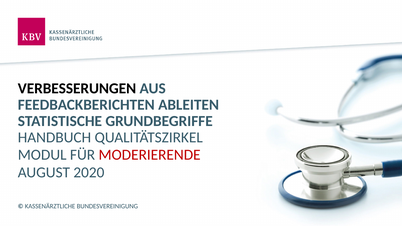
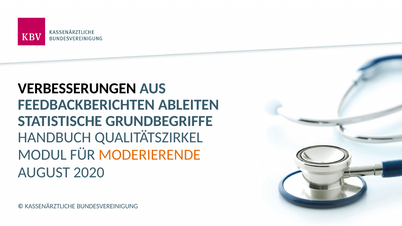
MODERIERENDE colour: red -> orange (150, 155)
